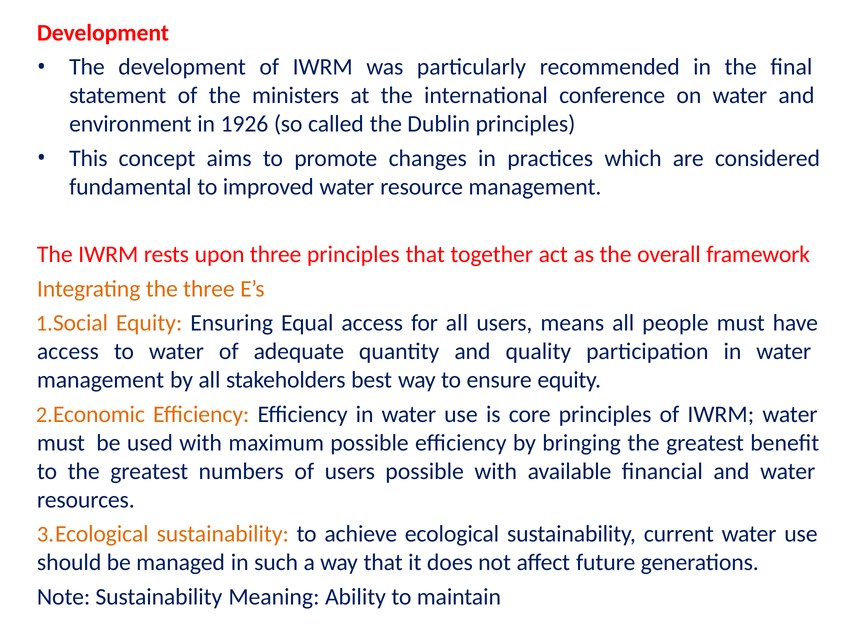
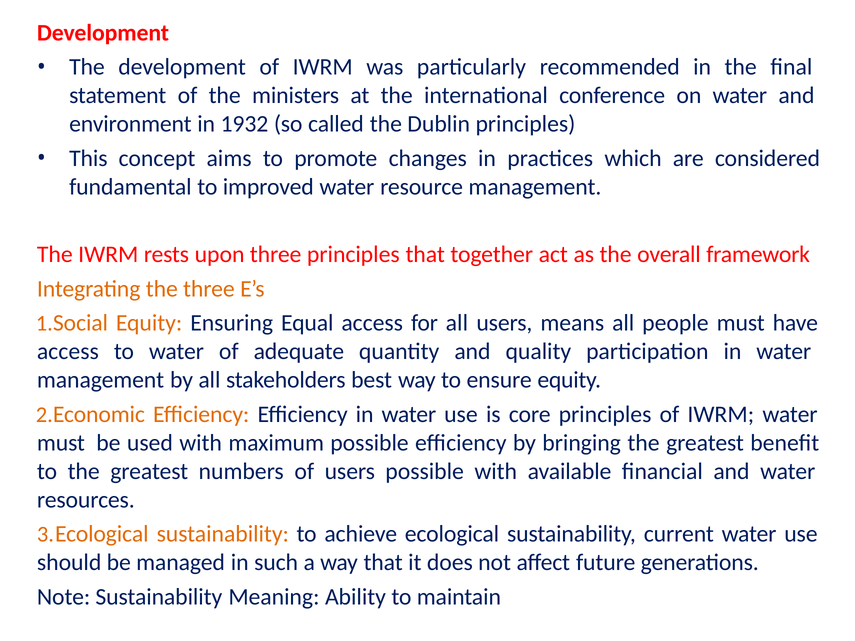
1926: 1926 -> 1932 (244, 124)
